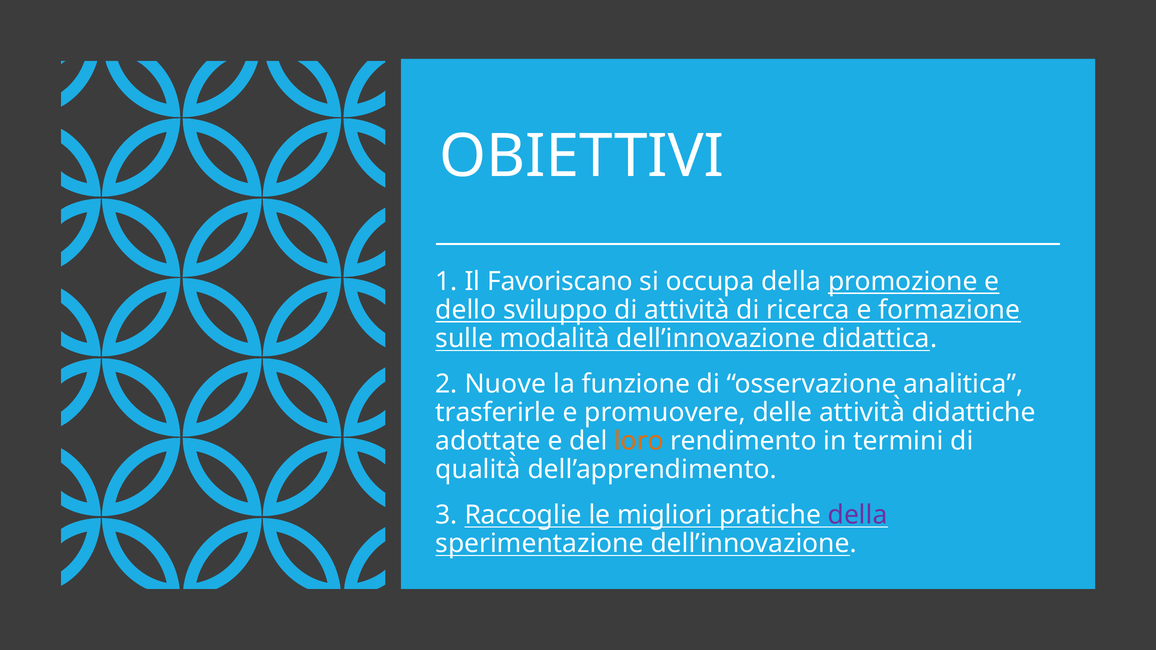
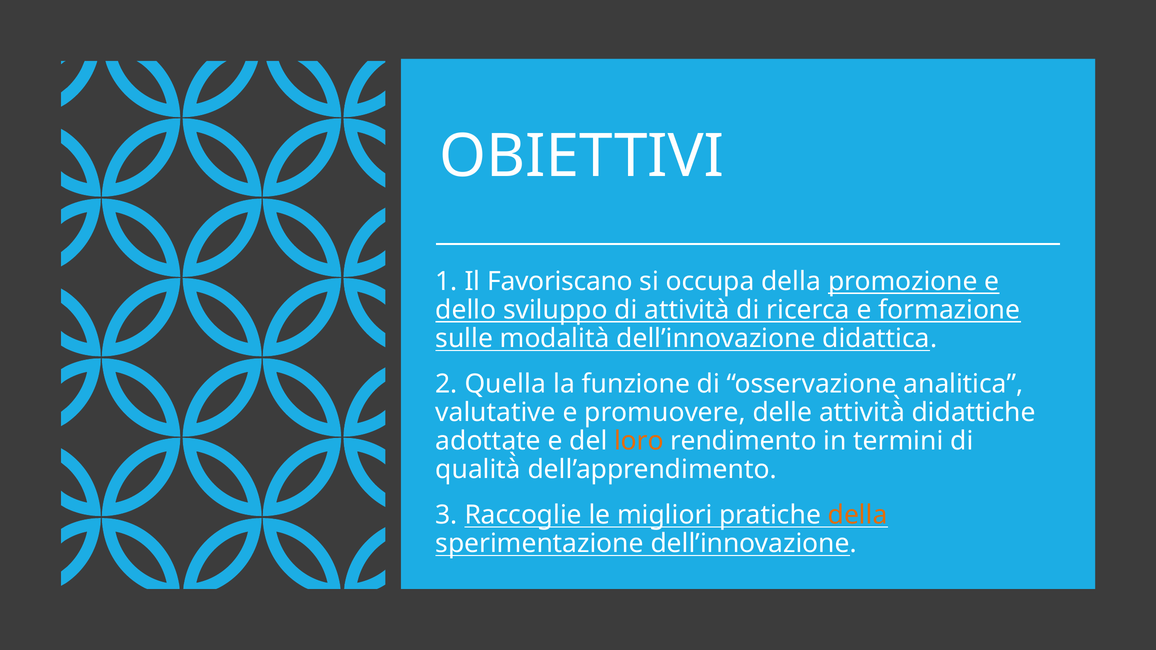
Nuove: Nuove -> Quella (505, 384)
trasferirle: trasferirle -> valutative (496, 413)
della colour: purple -> orange (858, 515)
